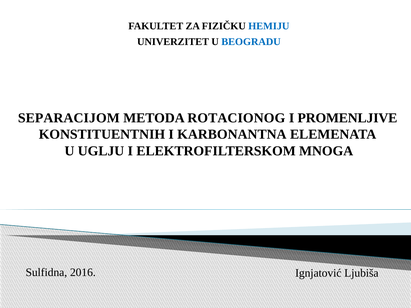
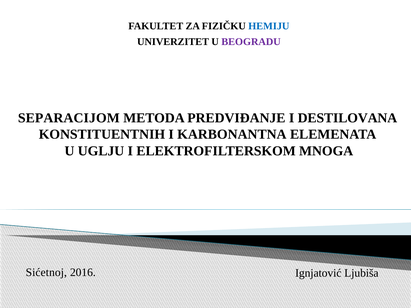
BEOGRADU colour: blue -> purple (251, 42)
ROTACIONOG: ROTACIONOG -> PREDVIĐANJE (236, 118)
PROMENLJIVE: PROMENLJIVE -> DESTILOVANA (347, 118)
Sulfidna: Sulfidna -> Sićetnoj (46, 273)
